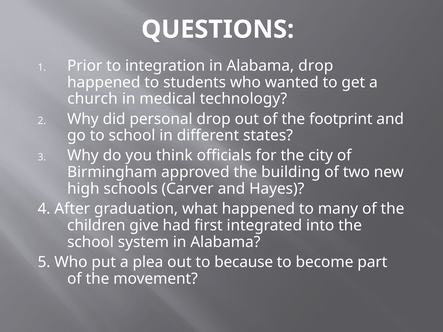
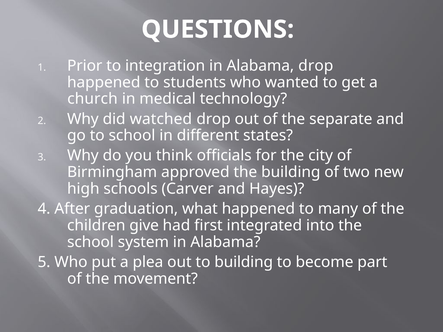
personal: personal -> watched (161, 119)
footprint: footprint -> separate (341, 119)
to because: because -> building (244, 262)
